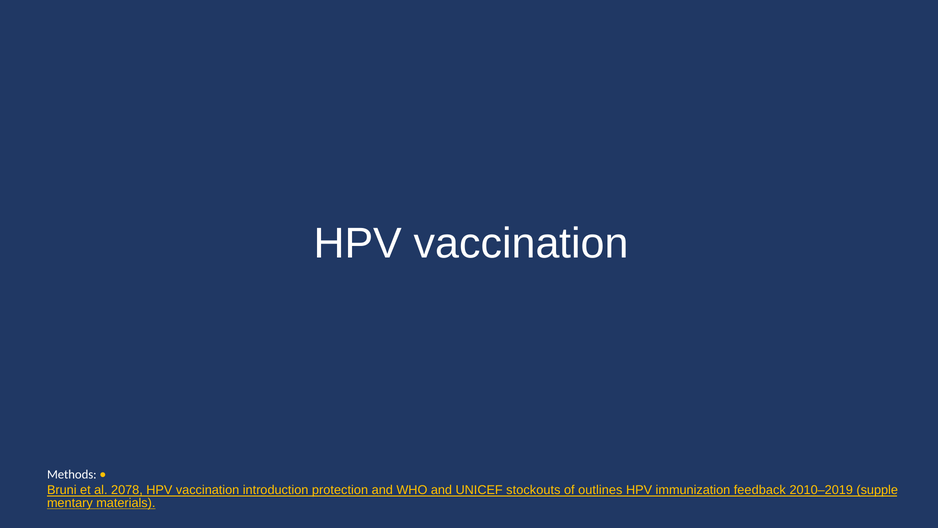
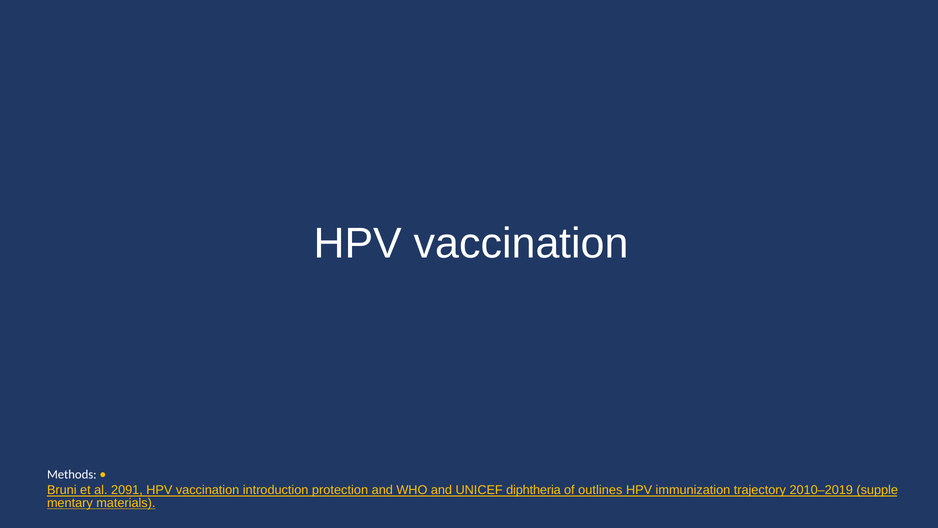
2078: 2078 -> 2091 (127, 490)
stockouts: stockouts -> diphtheria (533, 490)
feedback: feedback -> trajectory (760, 490)
